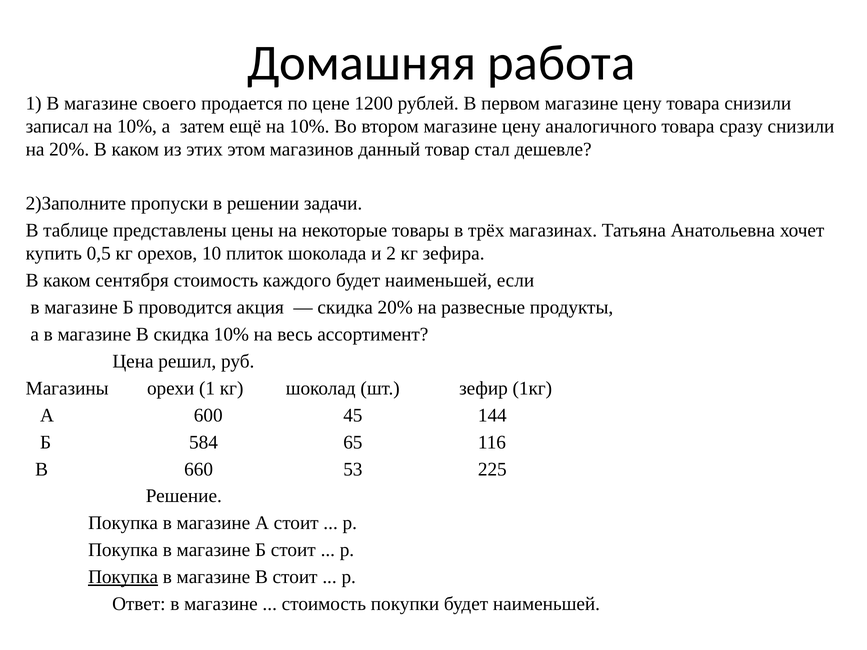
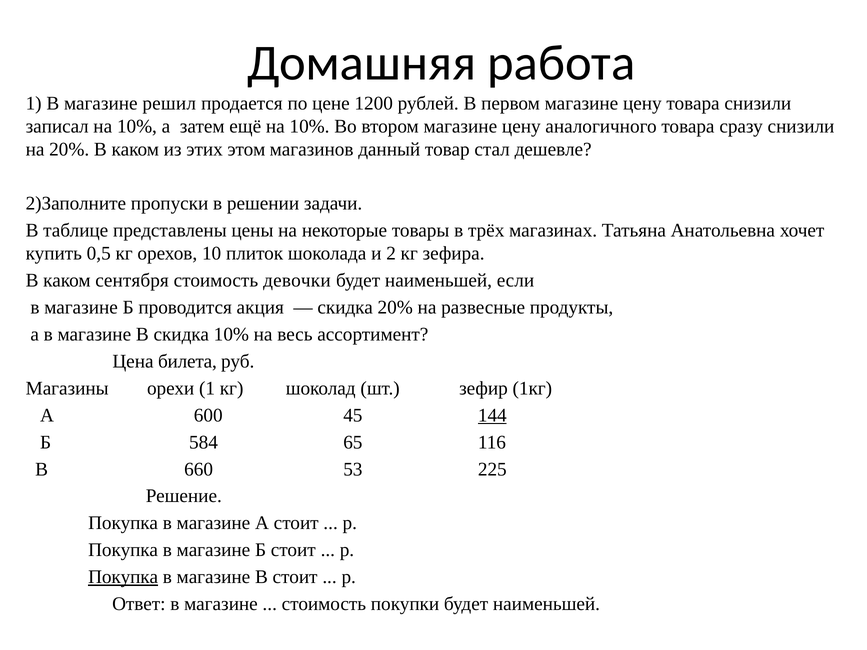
своего: своего -> решил (169, 103)
каждого: каждого -> девочки (297, 281)
решил: решил -> билета (187, 361)
144 underline: none -> present (492, 415)
